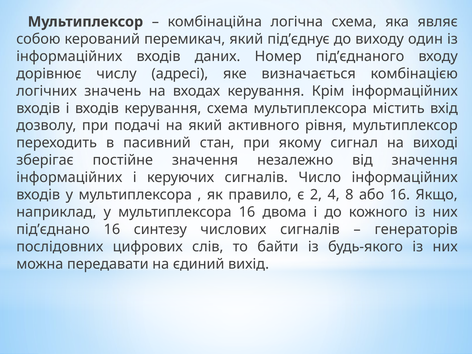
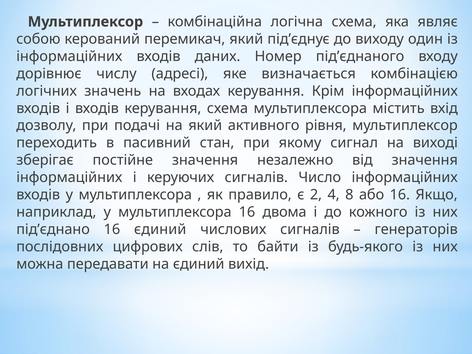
16 синтезу: синтезу -> єдиний (160, 229)
